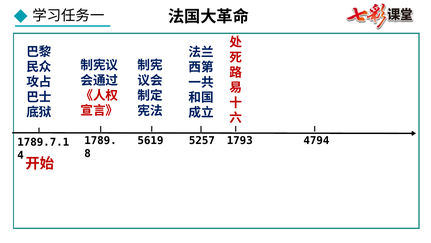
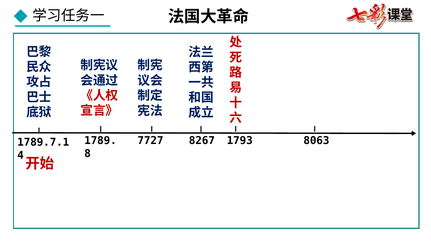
5619: 5619 -> 7727 (150, 140)
5257: 5257 -> 8267 (202, 140)
4794: 4794 -> 8063 (316, 140)
